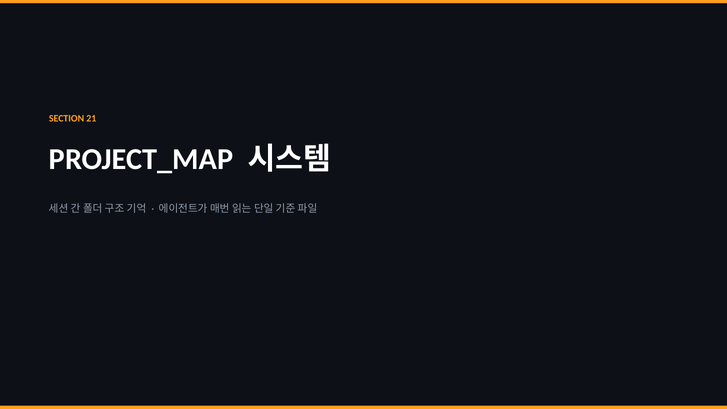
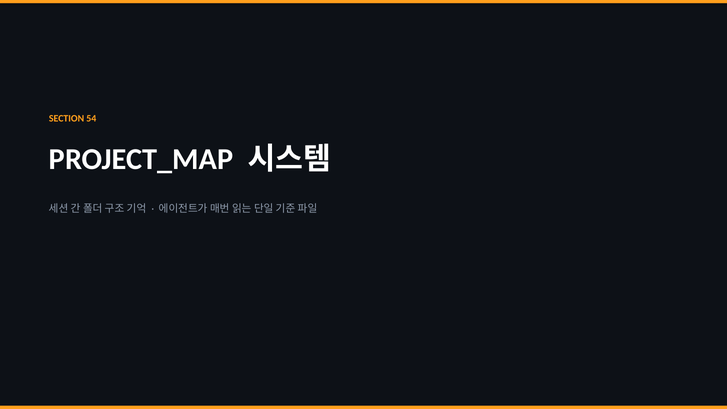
21: 21 -> 54 (91, 118)
